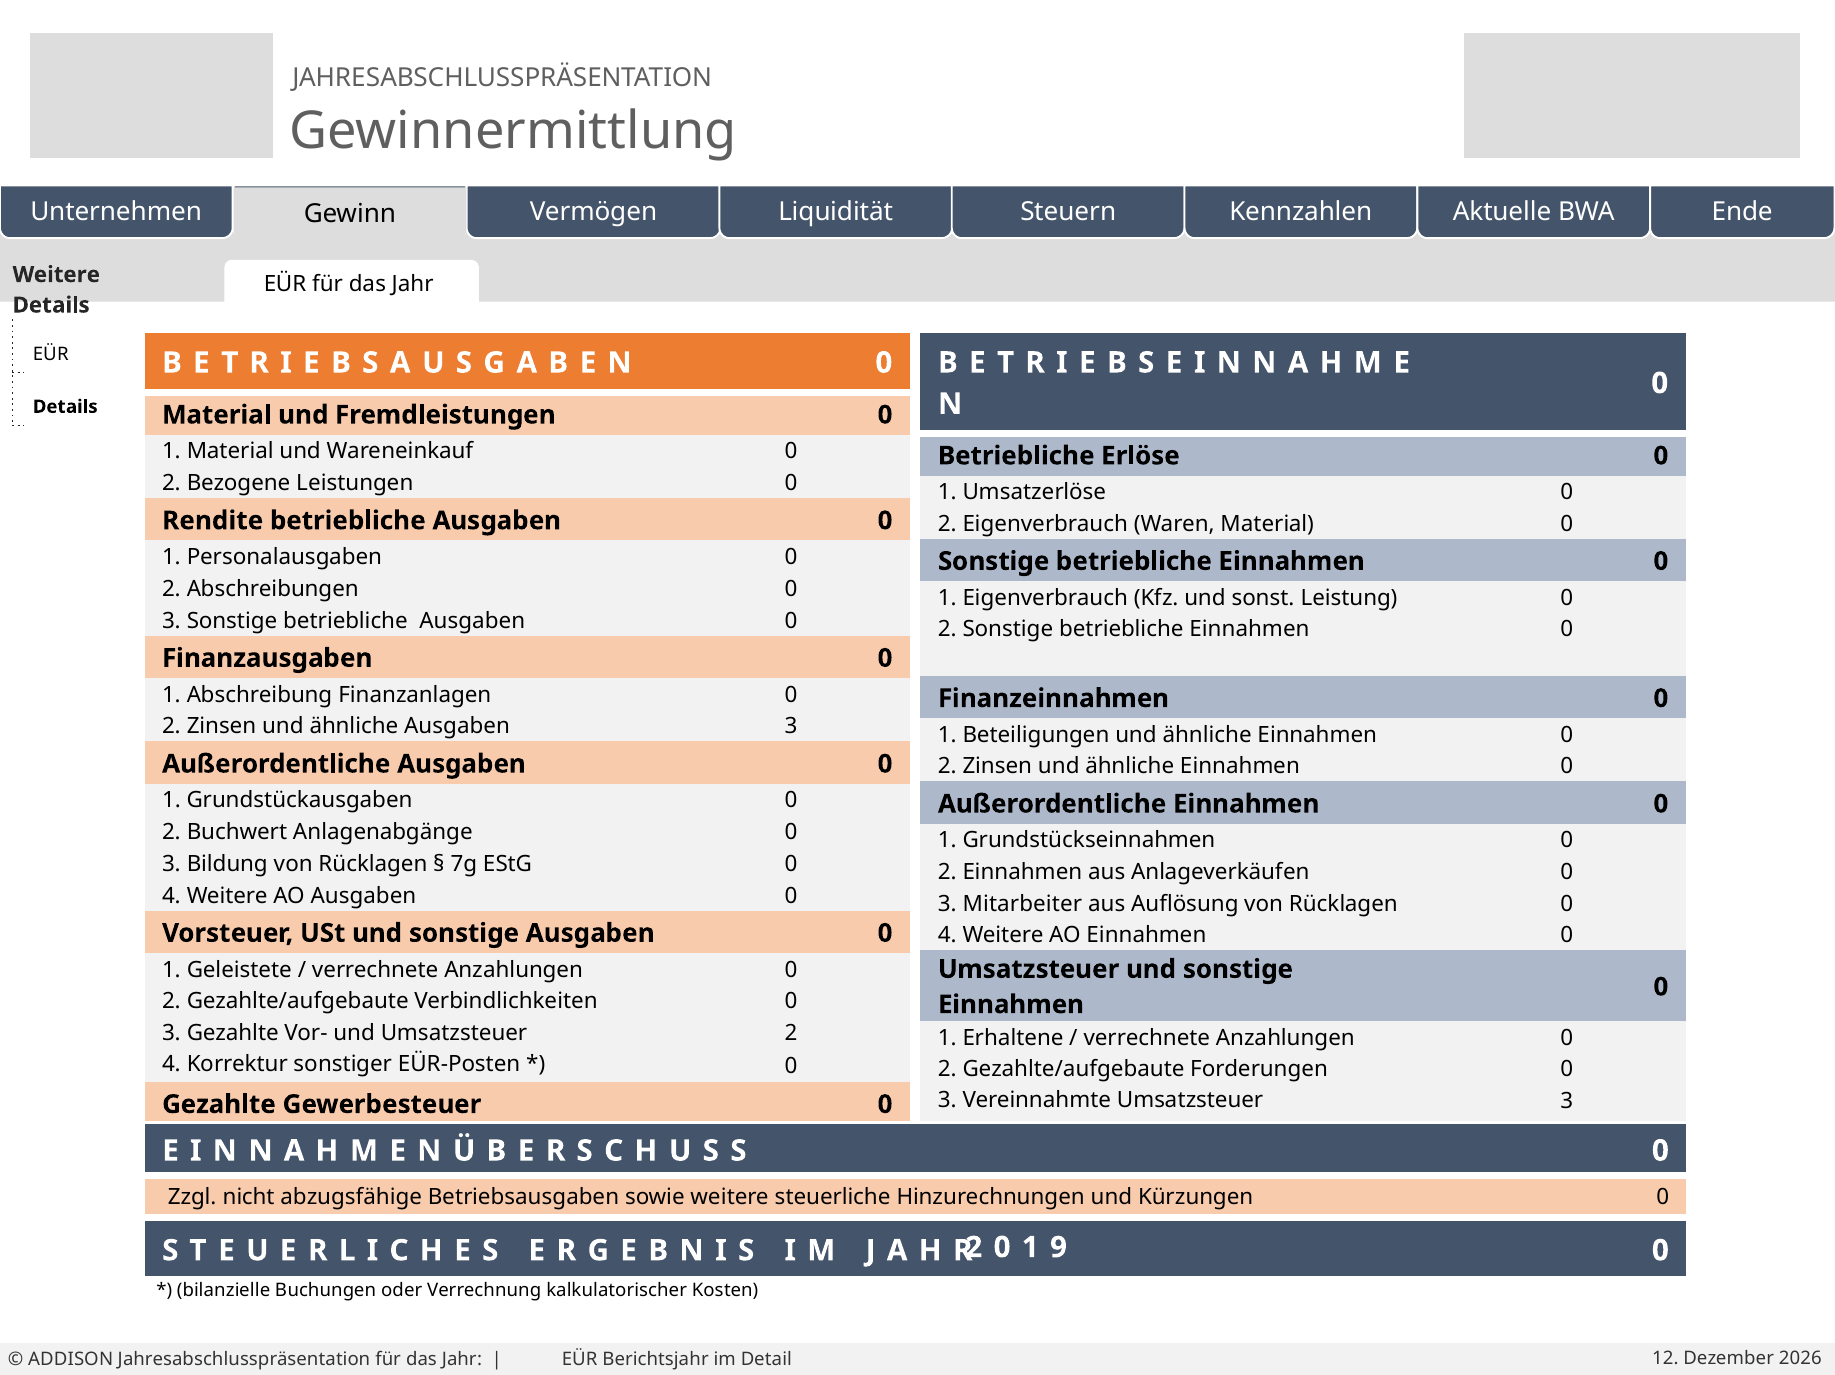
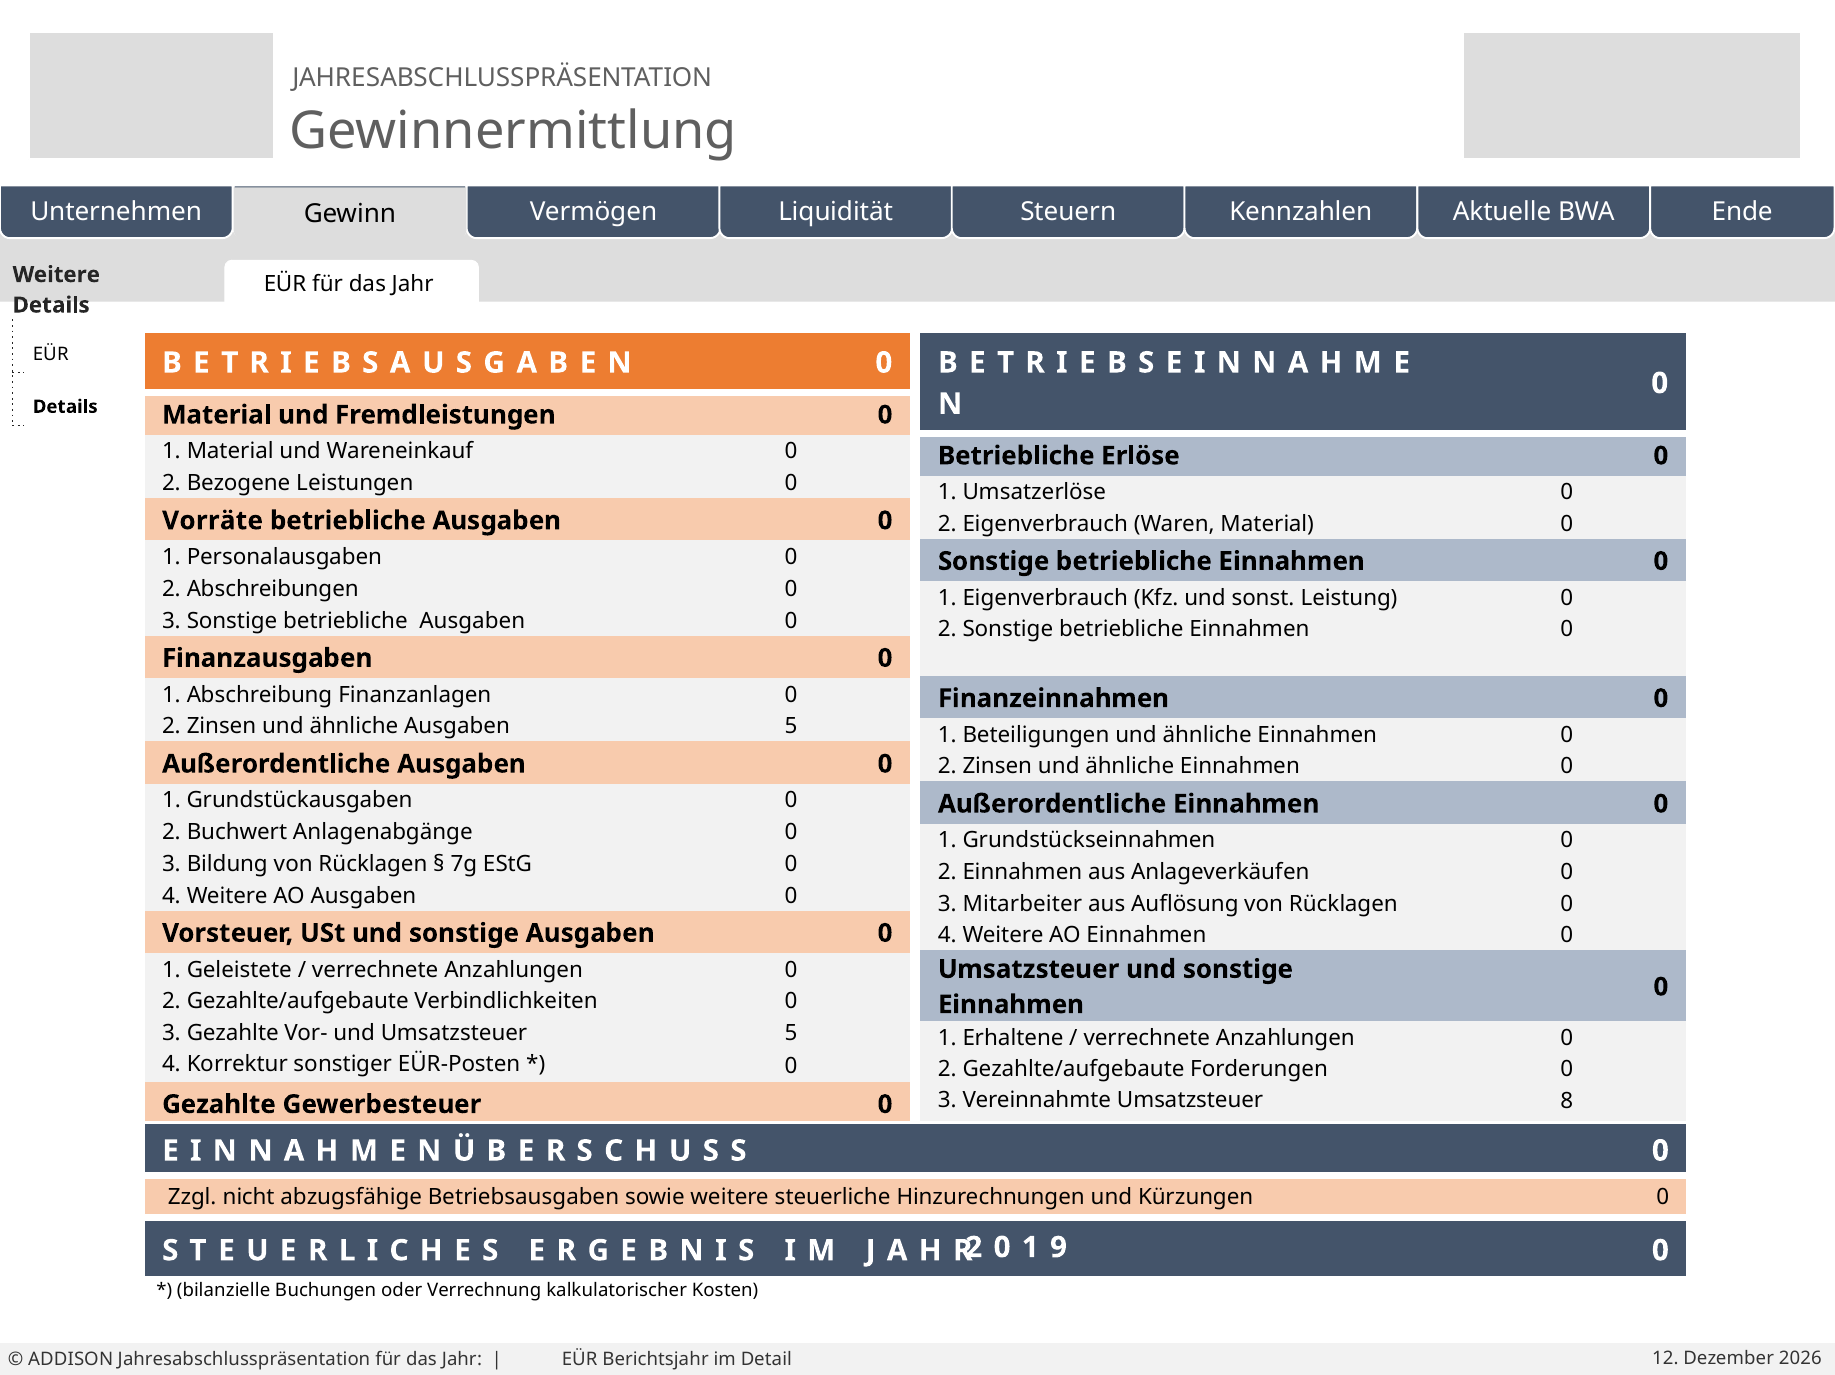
Rendite: Rendite -> Vorräte (213, 521)
Ausgaben 3: 3 -> 5 (791, 727)
Umsatzsteuer 2: 2 -> 5 (791, 1034)
Umsatzsteuer 3: 3 -> 8 (1567, 1101)
